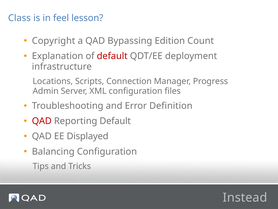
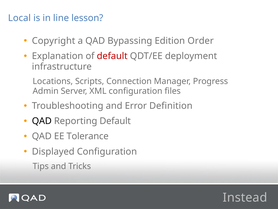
Class: Class -> Local (19, 18)
feel: feel -> line (61, 18)
Count: Count -> Order (201, 41)
QAD colour: red -> black (42, 121)
Displayed: Displayed -> Tolerance (88, 136)
Balancing: Balancing -> Displayed (53, 151)
